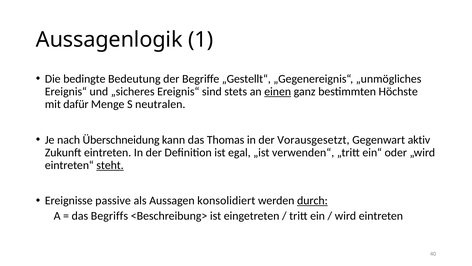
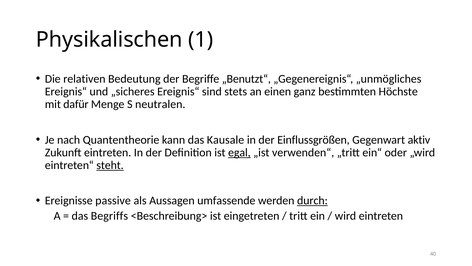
Aussagenlogik: Aussagenlogik -> Physikalischen (109, 40)
bedingte: bedingte -> relativen (84, 79)
„Gestellt“: „Gestellt“ -> „Benutzt“ (246, 79)
einen underline: present -> none (278, 91)
Überschneidung: Überschneidung -> Quantentheorie (121, 140)
Thomas: Thomas -> Kausale (226, 140)
Vorausgesetzt: Vorausgesetzt -> Einflussgrößen (313, 140)
egal underline: none -> present (239, 152)
konsolidiert: konsolidiert -> umfassende (226, 200)
